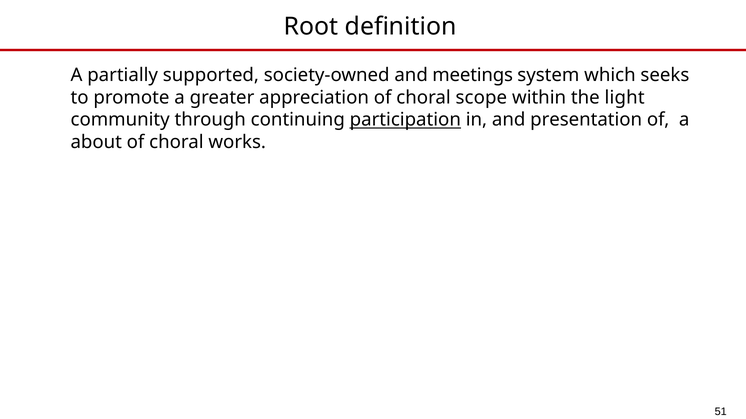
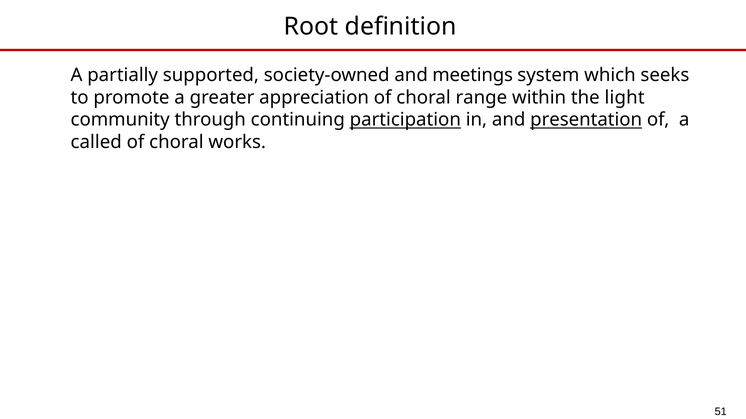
scope: scope -> range (481, 98)
presentation underline: none -> present (586, 120)
about: about -> called (96, 142)
